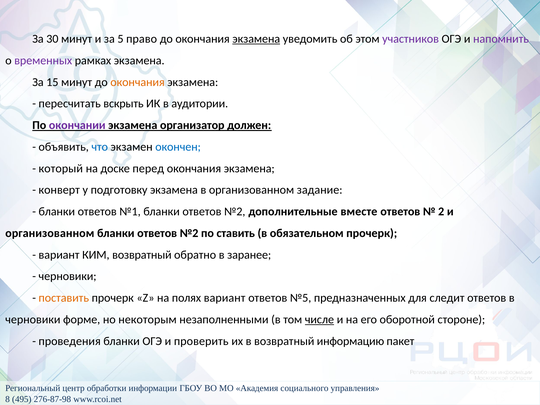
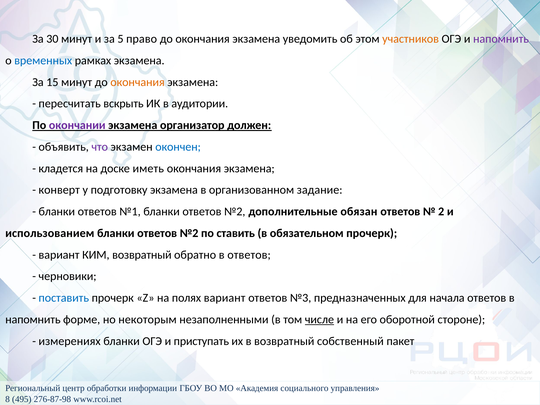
экзамена underline: present -> none (256, 39)
участников colour: purple -> orange (411, 39)
временных colour: purple -> blue (43, 61)
что colour: blue -> purple (100, 147)
который: который -> кладется (61, 168)
перед: перед -> иметь (148, 168)
вместе: вместе -> обязан (359, 212)
организованном: организованном -> использованием (50, 233)
в заранее: заранее -> ответов (249, 255)
поставить colour: orange -> blue (64, 298)
№5: №5 -> №3 (301, 298)
следит: следит -> начала (447, 298)
черновики: черновики -> напомнить (33, 319)
проведения: проведения -> измерениях (70, 341)
проверить: проверить -> приступать (201, 341)
информацию: информацию -> собственный (350, 341)
